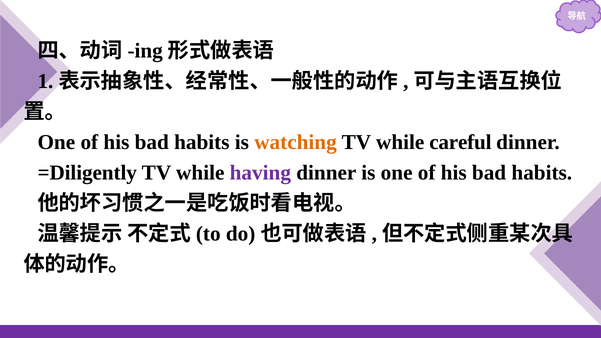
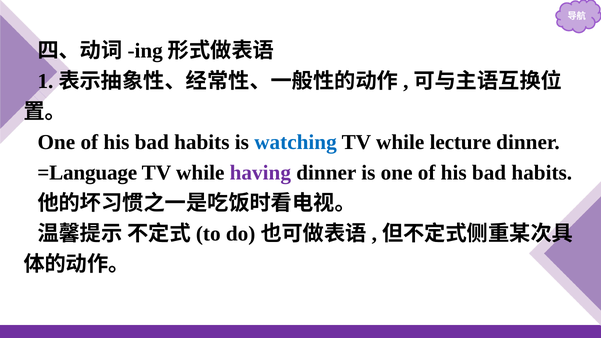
watching colour: orange -> blue (296, 142)
careful: careful -> lecture (460, 142)
=Diligently: =Diligently -> =Language (87, 173)
